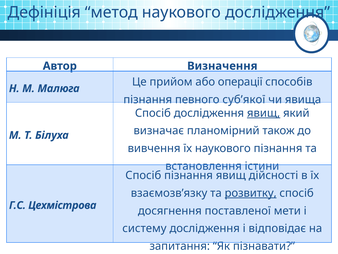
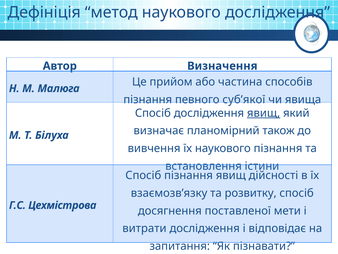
операції: операції -> частина (240, 82)
розвитку underline: present -> none (251, 193)
систему: систему -> витрати (144, 228)
